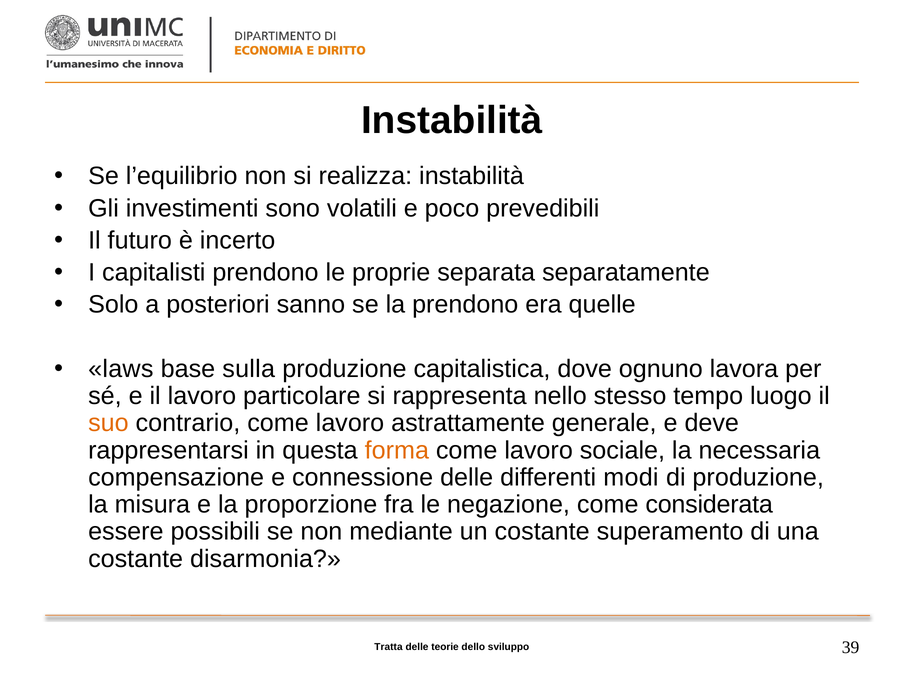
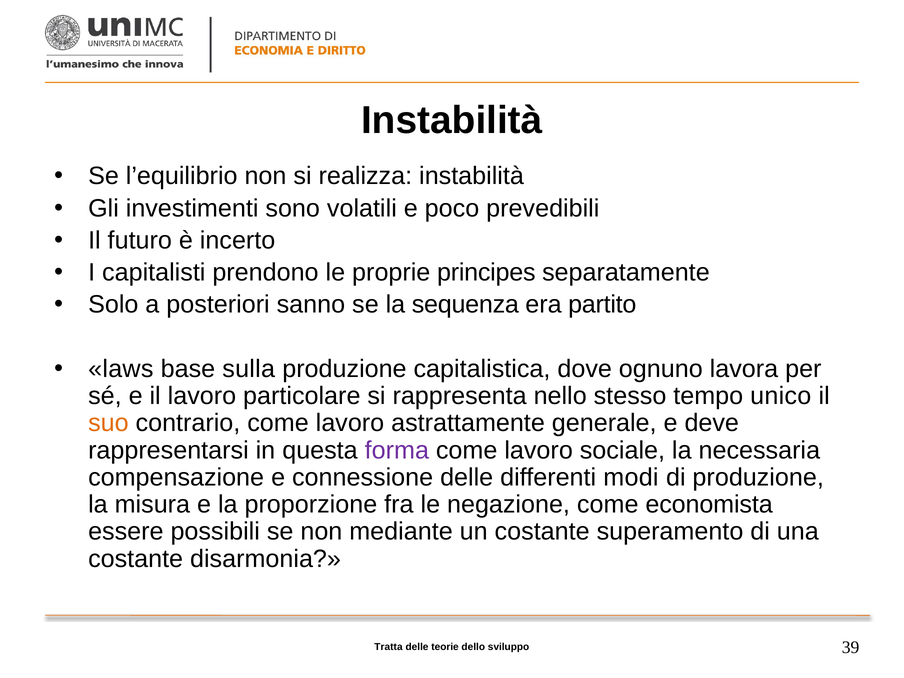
separata: separata -> principes (486, 273)
la prendono: prendono -> sequenza (465, 305)
quelle: quelle -> partito (602, 305)
luogo: luogo -> unico (781, 396)
forma colour: orange -> purple (397, 450)
considerata: considerata -> economista (709, 505)
